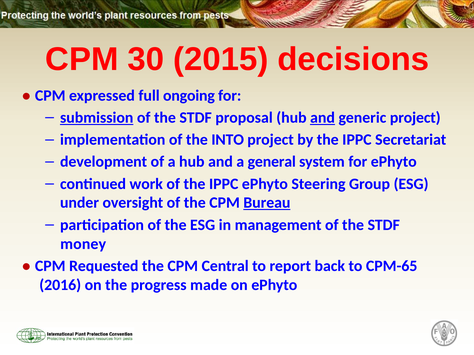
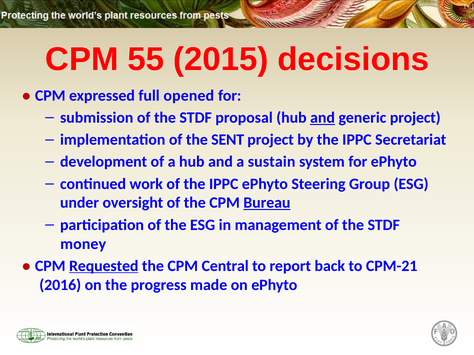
30: 30 -> 55 (146, 59)
ongoing: ongoing -> opened (189, 96)
submission underline: present -> none (97, 118)
INTO: INTO -> SENT (228, 140)
general: general -> sustain (272, 162)
Requested underline: none -> present (104, 266)
CPM-65: CPM-65 -> CPM-21 (392, 266)
